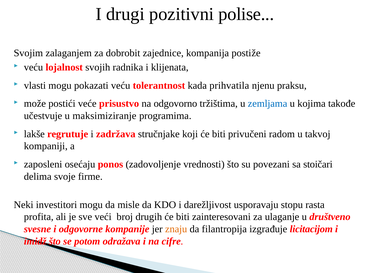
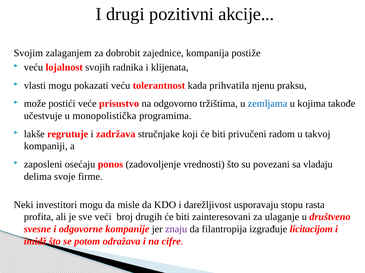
polise: polise -> akcije (246, 14)
maksimiziranje: maksimiziranje -> monopolistička (104, 116)
stoičari: stoičari -> vladaju (318, 165)
znaju colour: orange -> purple (176, 230)
